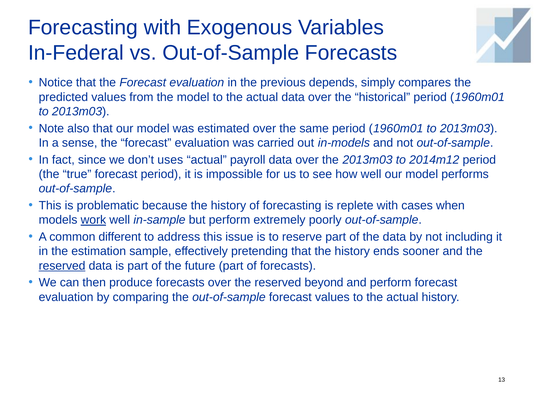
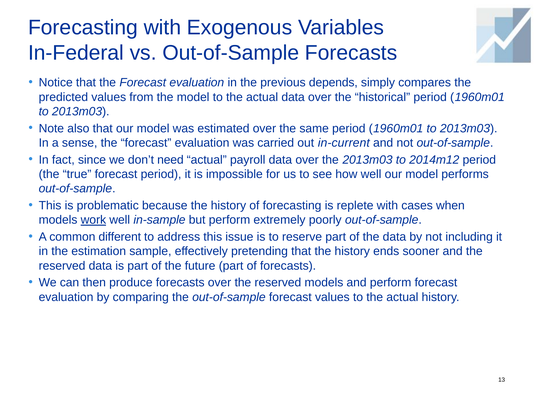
in-models: in-models -> in-current (344, 143)
uses: uses -> need (170, 160)
reserved underline: present -> none (62, 265)
reserved beyond: beyond -> models (324, 282)
